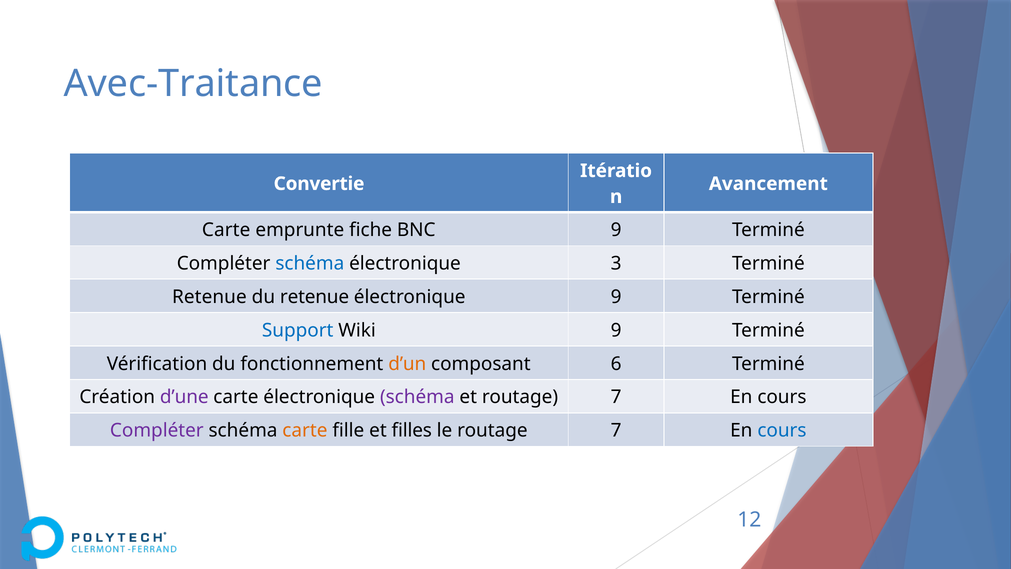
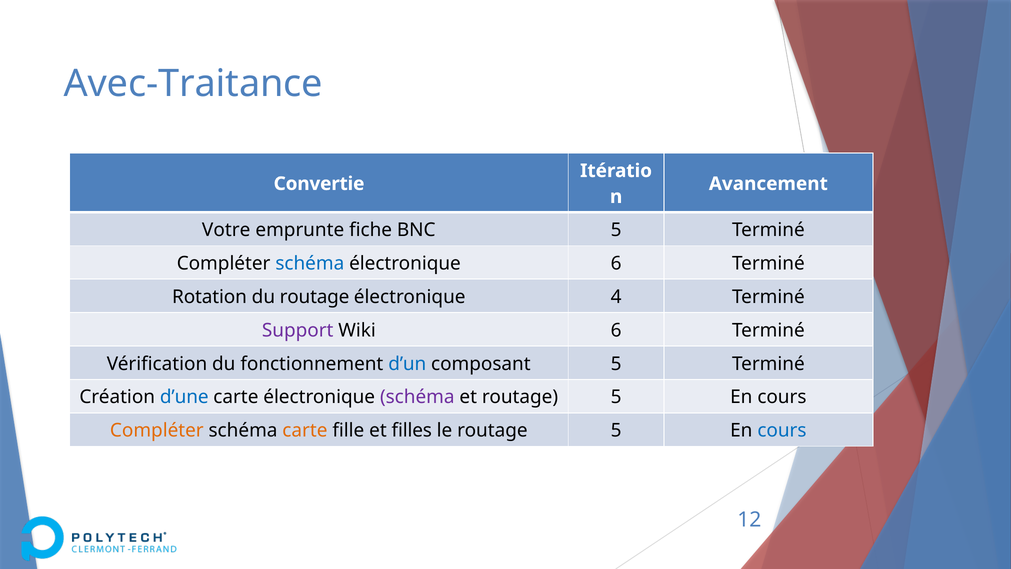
Carte: Carte -> Votre (226, 230)
BNC 9: 9 -> 5 (616, 230)
électronique 3: 3 -> 6 (616, 263)
Retenue: Retenue -> Rotation (210, 297)
du retenue: retenue -> routage (315, 297)
électronique 9: 9 -> 4 (616, 297)
Support colour: blue -> purple (298, 330)
Wiki 9: 9 -> 6 (616, 330)
d’un colour: orange -> blue (407, 364)
composant 6: 6 -> 5 (616, 364)
d’une colour: purple -> blue (184, 397)
et routage 7: 7 -> 5 (616, 397)
Compléter colour: purple -> orange (157, 430)
le routage 7: 7 -> 5 (616, 430)
